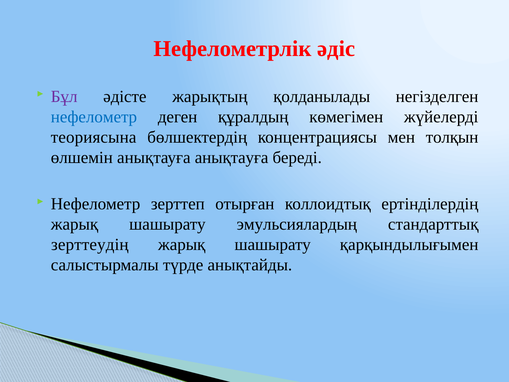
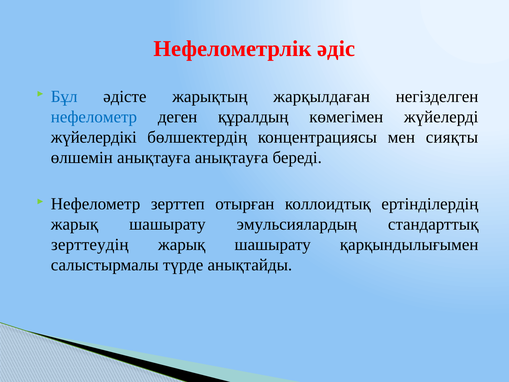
Бұл colour: purple -> blue (64, 96)
қолданылады: қолданылады -> жарқылдаған (322, 96)
теориясына: теориясына -> жүйелердікі (94, 137)
толқын: толқын -> сияқты (452, 137)
